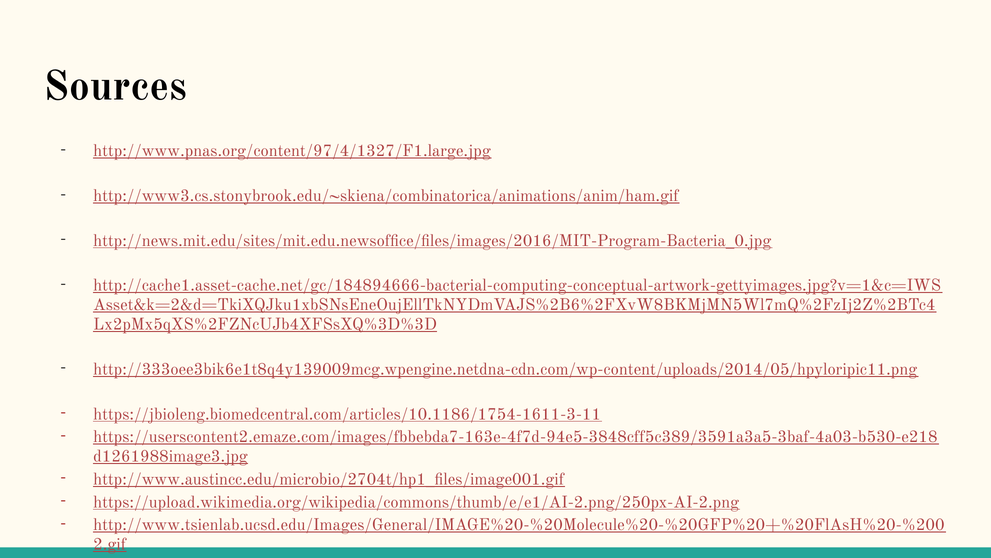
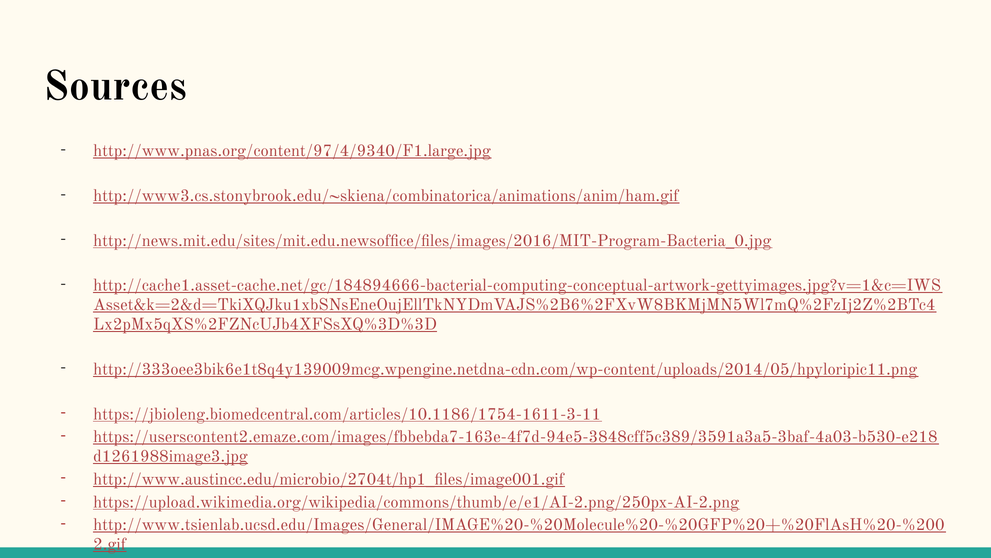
http://www.pnas.org/content/97/4/1327/F1.large.jpg: http://www.pnas.org/content/97/4/1327/F1.large.jpg -> http://www.pnas.org/content/97/4/9340/F1.large.jpg (292, 151)
